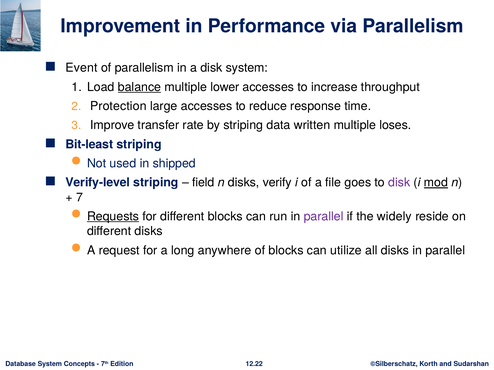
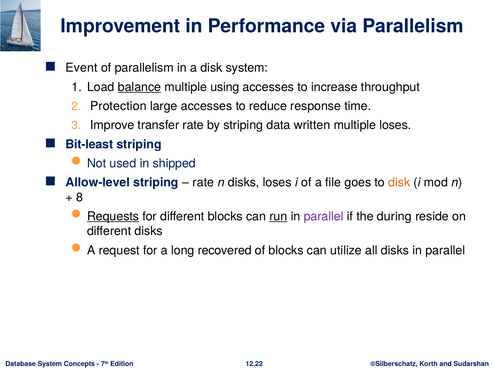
lower: lower -> using (225, 87)
Verify-level: Verify-level -> Allow-level (98, 183)
field: field -> rate (203, 183)
disks verify: verify -> loses (277, 183)
disk colour: purple -> orange (399, 183)
mod underline: present -> none (436, 183)
7: 7 -> 8 (80, 198)
run underline: none -> present (278, 217)
widely: widely -> during (394, 217)
anywhere: anywhere -> recovered (225, 251)
